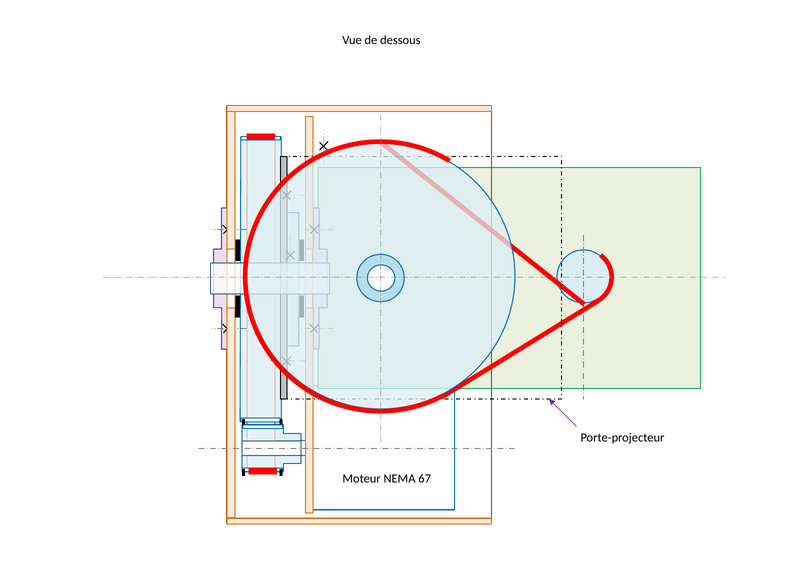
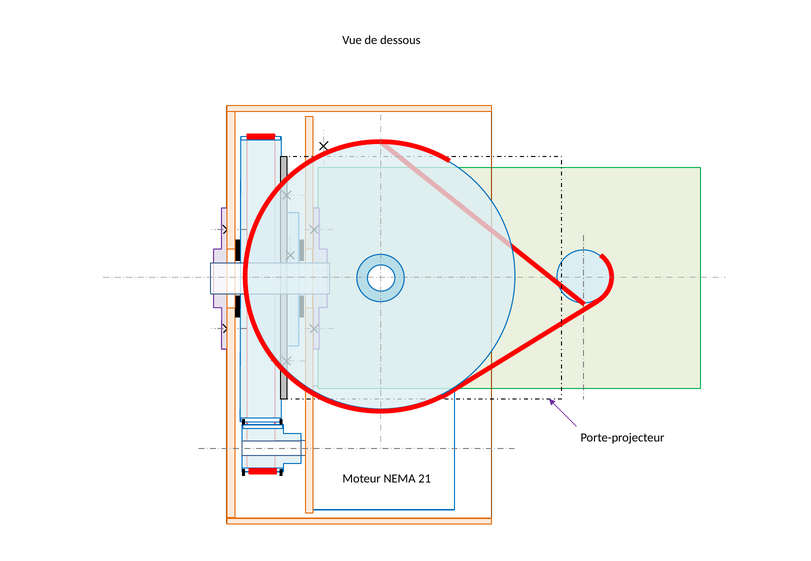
67: 67 -> 21 (425, 479)
